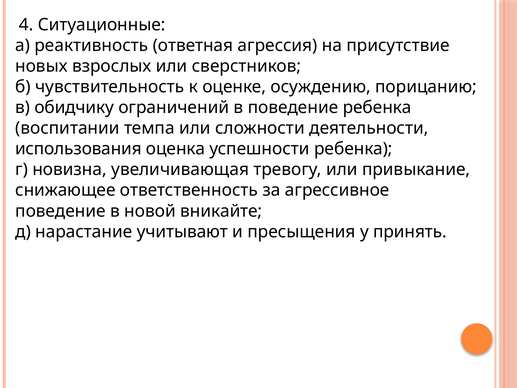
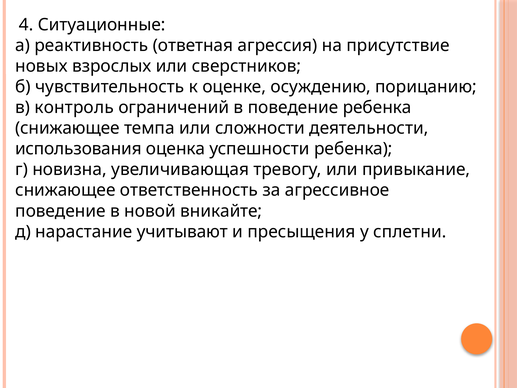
обидчику: обидчику -> контроль (74, 107)
воспитании: воспитании -> снижающее (67, 128)
принять: принять -> сплетни (410, 232)
